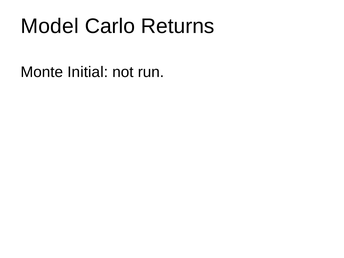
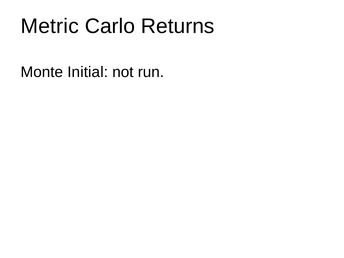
Model: Model -> Metric (50, 26)
